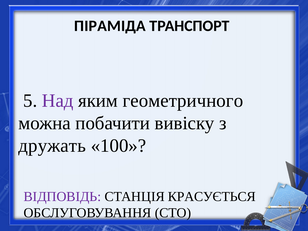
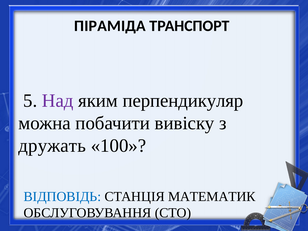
геометричного: геометричного -> перпендикуляр (183, 101)
ВІДПОВІДЬ colour: purple -> blue (62, 197)
КРАСУЄТЬСЯ: КРАСУЄТЬСЯ -> МАТЕМАТИК (212, 197)
